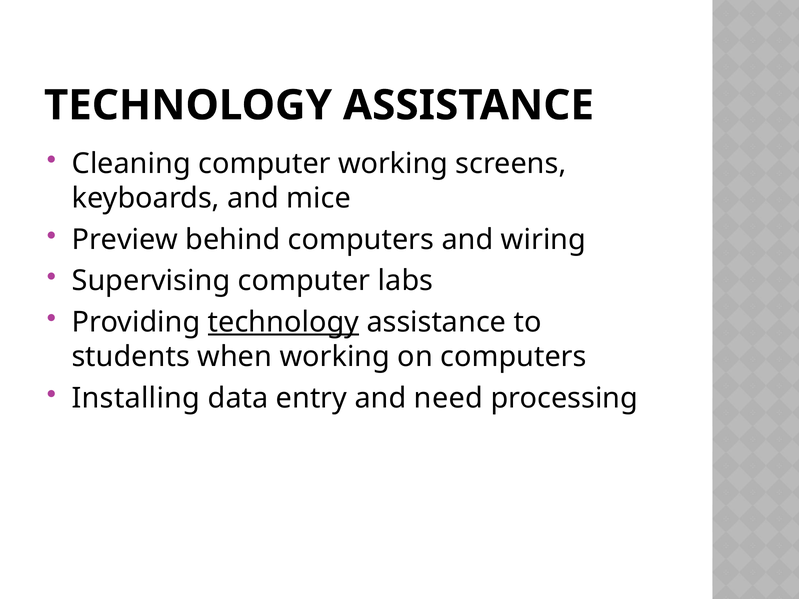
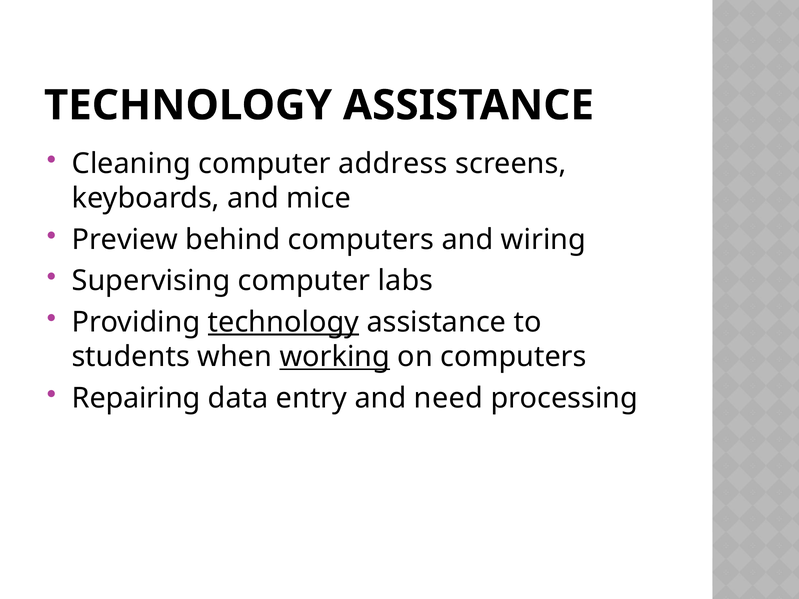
computer working: working -> address (393, 164)
working underline: none -> present (335, 357)
Installing: Installing -> Repairing (136, 398)
